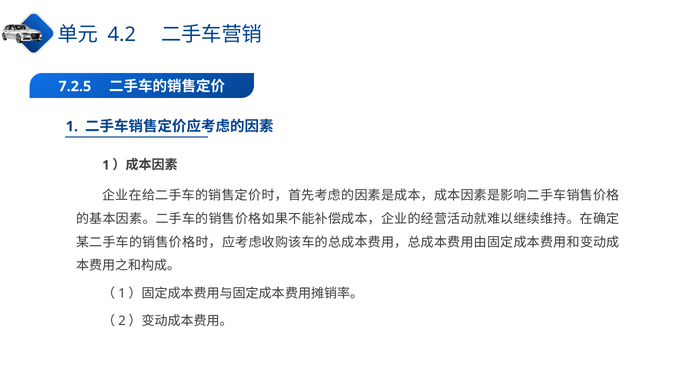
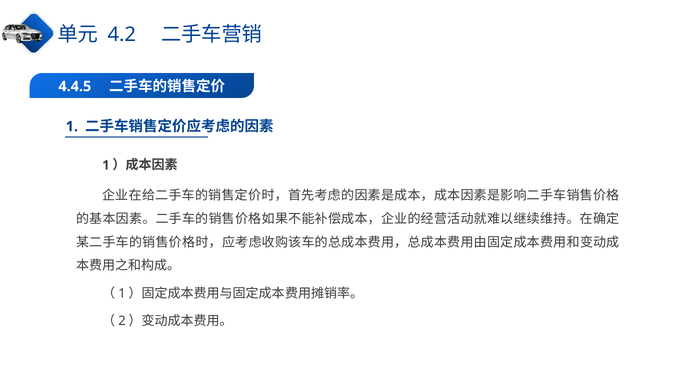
7.2.5: 7.2.5 -> 4.4.5 (75, 86)
